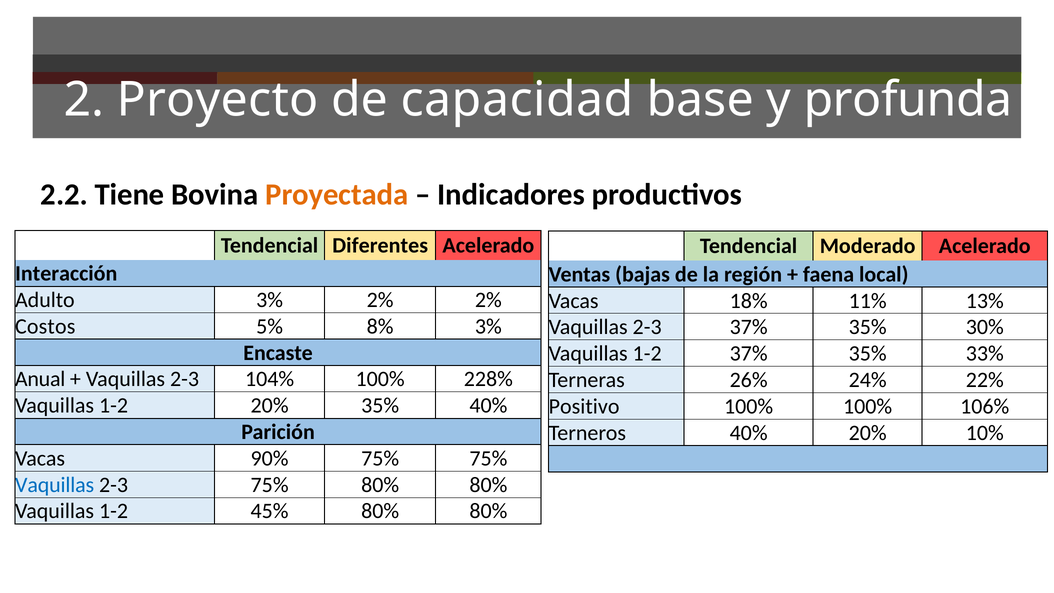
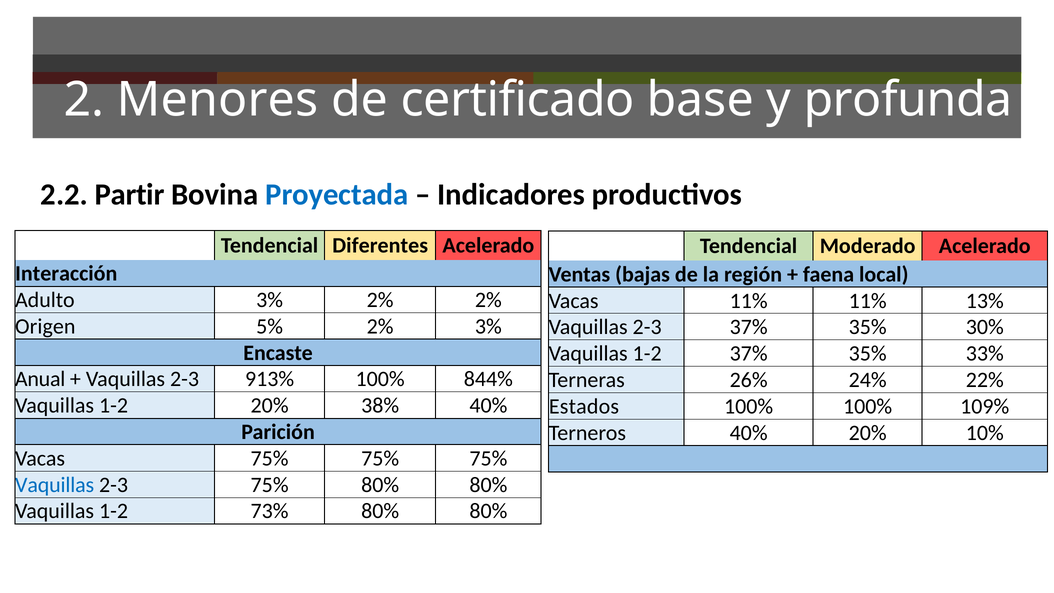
Proyecto: Proyecto -> Menores (218, 100)
capacidad: capacidad -> certificado (518, 100)
Tiene: Tiene -> Partir (130, 194)
Proyectada colour: orange -> blue (337, 194)
Vacas 18%: 18% -> 11% (749, 301)
Costos: Costos -> Origen (45, 326)
5% 8%: 8% -> 2% (380, 326)
104%: 104% -> 913% (270, 379)
228%: 228% -> 844% (488, 379)
20% 35%: 35% -> 38% (380, 405)
Positivo: Positivo -> Estados (584, 406)
106%: 106% -> 109% (985, 406)
Vacas 90%: 90% -> 75% (270, 458)
45%: 45% -> 73% (270, 511)
